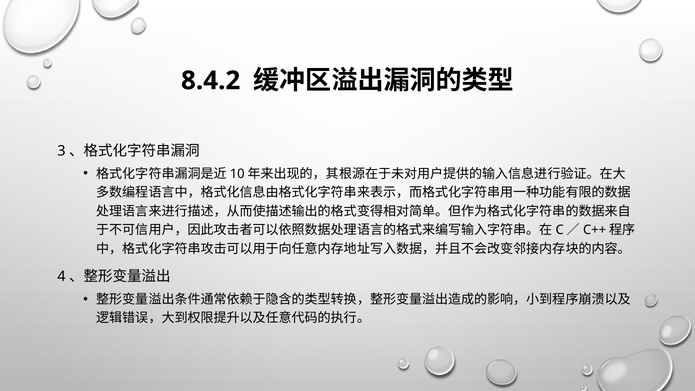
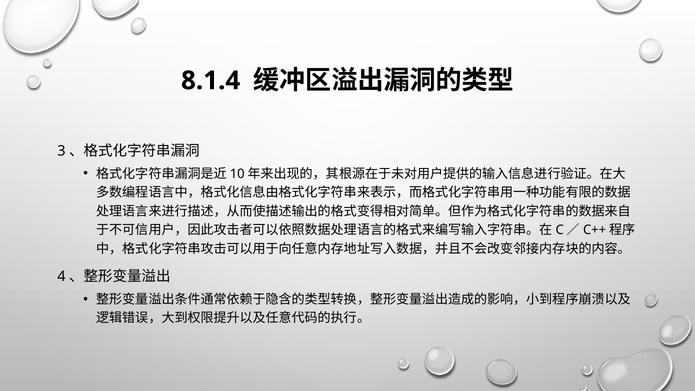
8.4.2: 8.4.2 -> 8.1.4 (211, 81)
